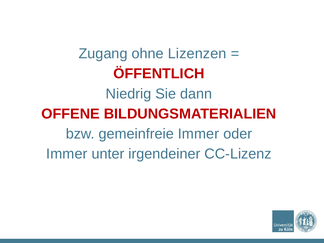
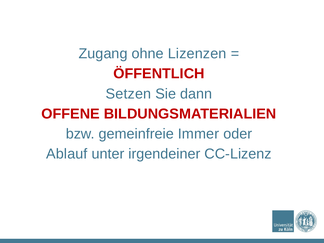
Niedrig: Niedrig -> Setzen (128, 94)
Immer: Immer -> Ablauf (67, 154)
